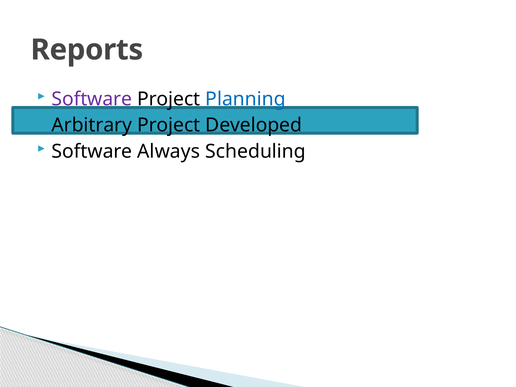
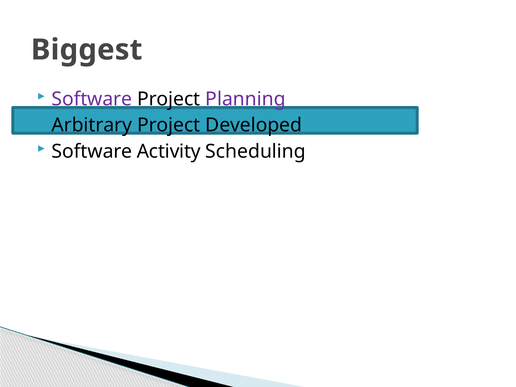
Reports: Reports -> Biggest (87, 50)
Planning colour: blue -> purple (246, 99)
Always: Always -> Activity (169, 151)
